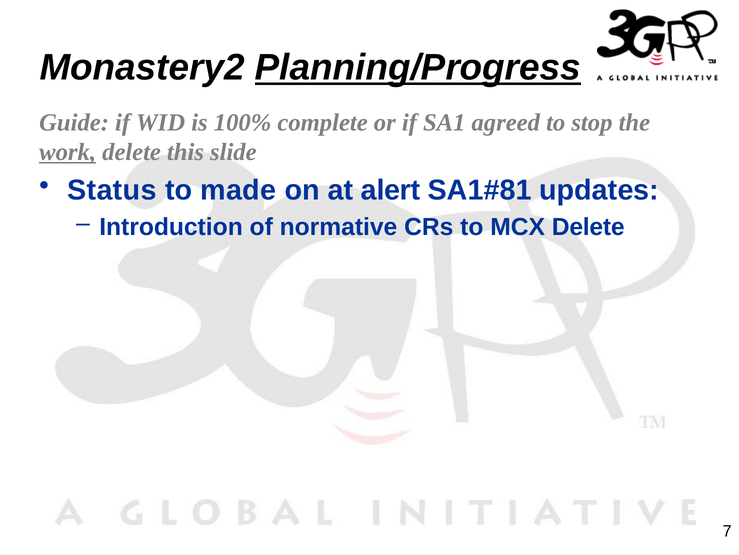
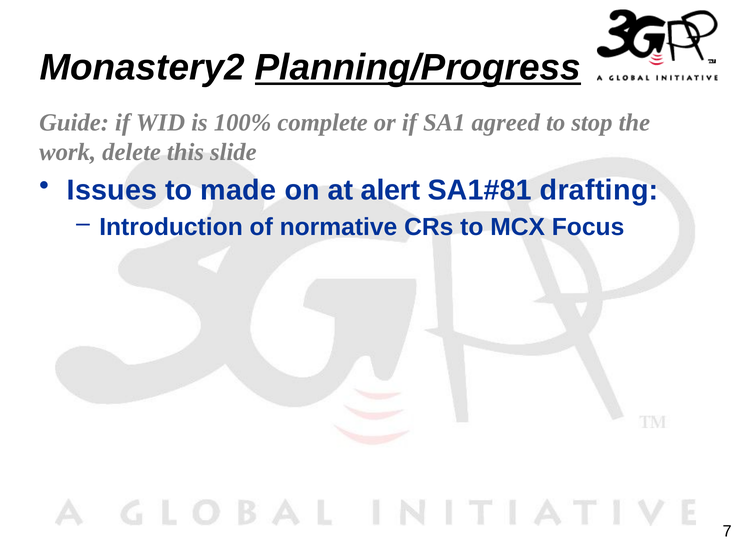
work underline: present -> none (68, 152)
Status: Status -> Issues (112, 190)
updates: updates -> drafting (599, 190)
MCX Delete: Delete -> Focus (588, 227)
